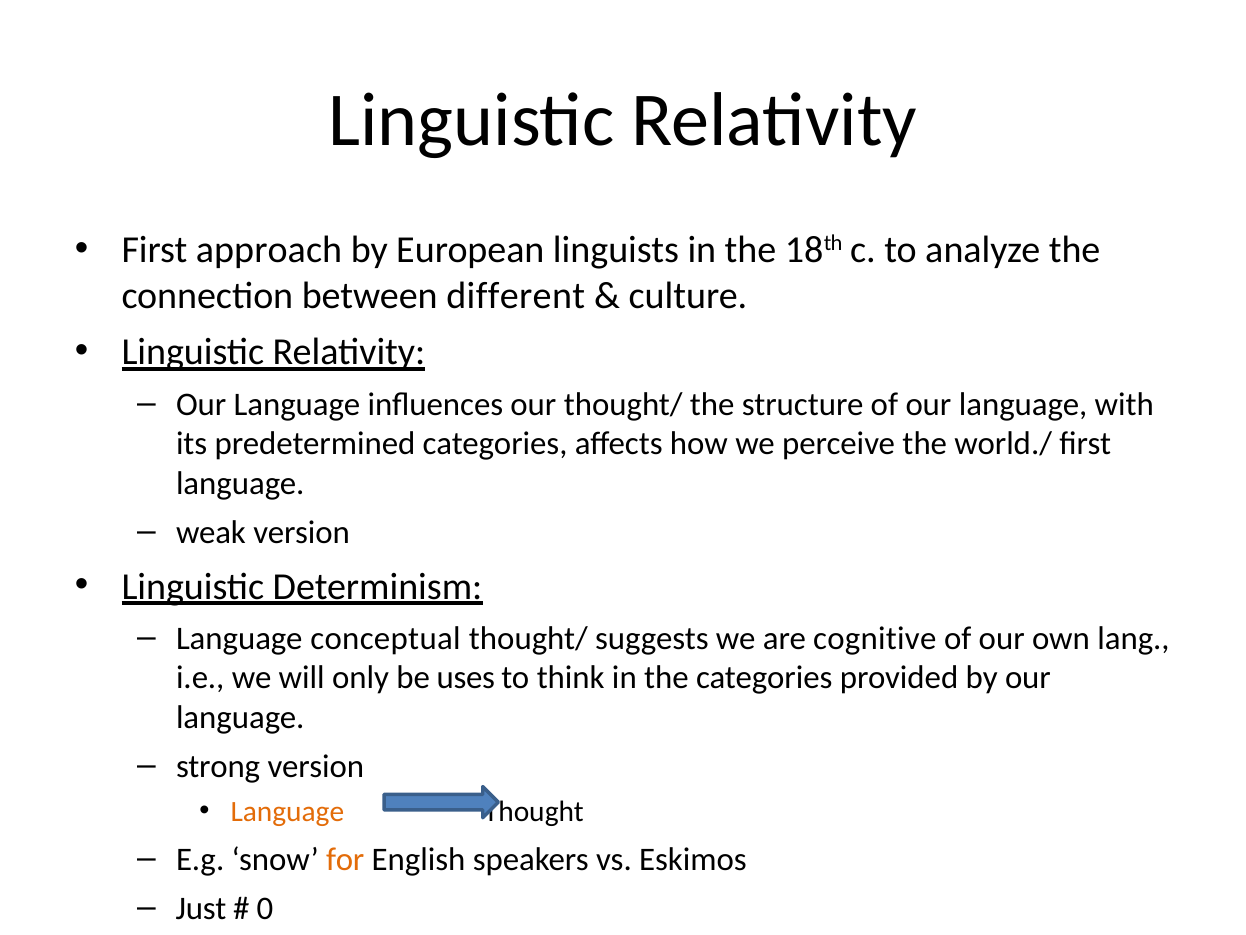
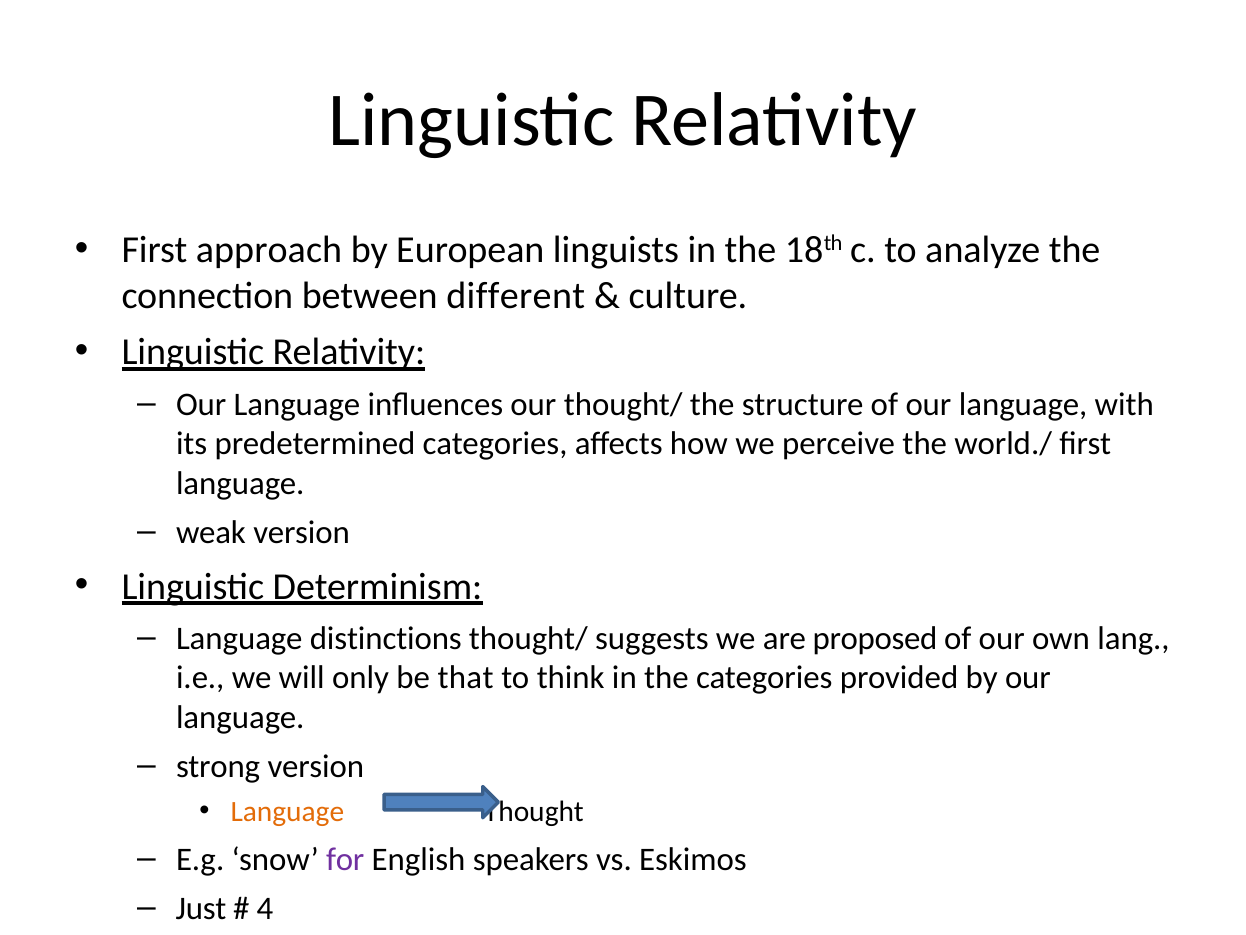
conceptual: conceptual -> distinctions (386, 638)
cognitive: cognitive -> proposed (875, 638)
uses: uses -> that (466, 677)
for colour: orange -> purple (345, 859)
0: 0 -> 4 (265, 908)
